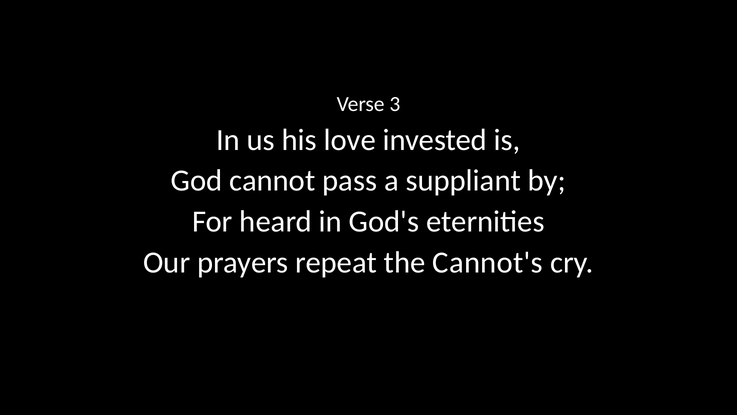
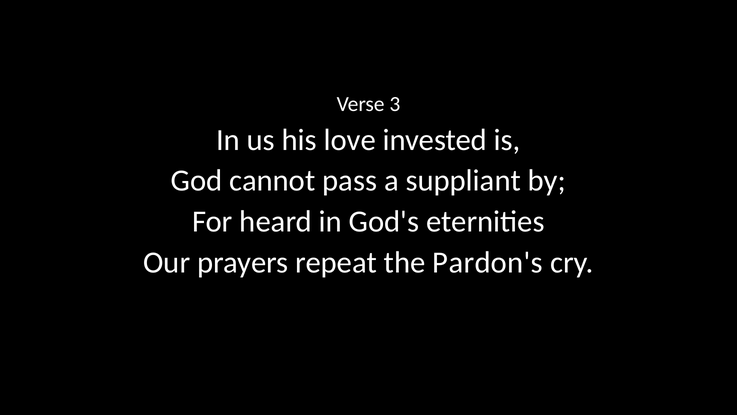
Cannot's: Cannot's -> Pardon's (488, 262)
